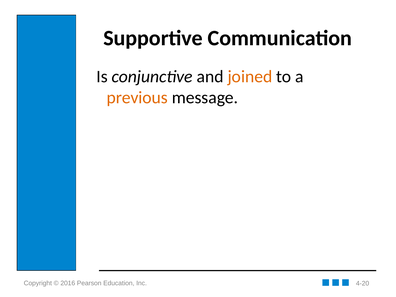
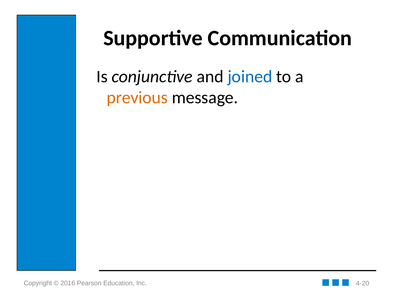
joined colour: orange -> blue (250, 76)
